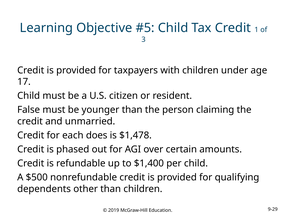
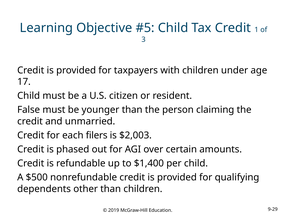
does: does -> filers (97, 135)
$1,478: $1,478 -> $2,003 (136, 135)
